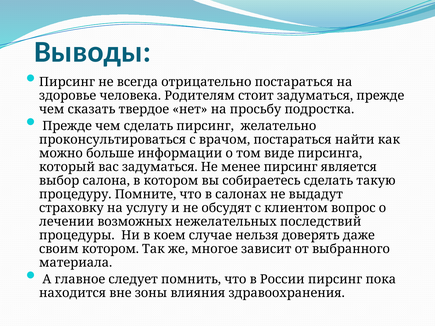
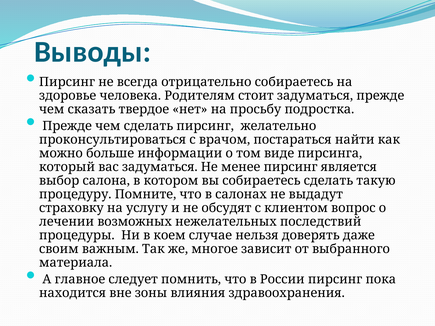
отрицательно постараться: постараться -> собираетесь (294, 82)
своим котором: котором -> важным (110, 249)
